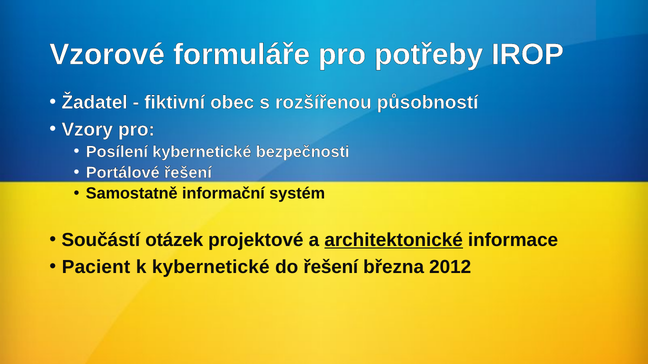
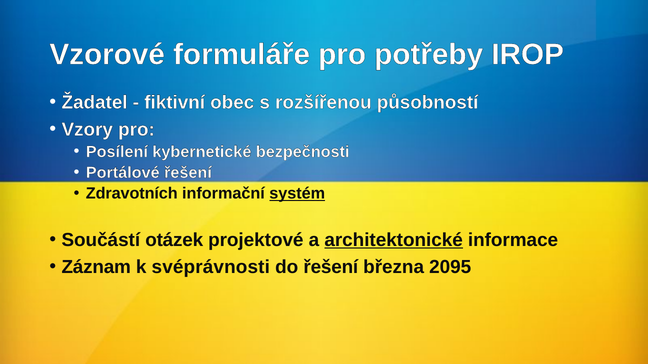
Samostatně: Samostatně -> Zdravotních (132, 194)
systém underline: none -> present (297, 194)
Pacient: Pacient -> Záznam (96, 267)
k kybernetické: kybernetické -> svéprávnosti (211, 267)
2012: 2012 -> 2095 (450, 267)
